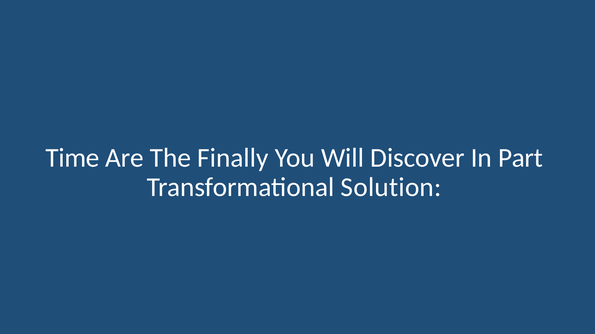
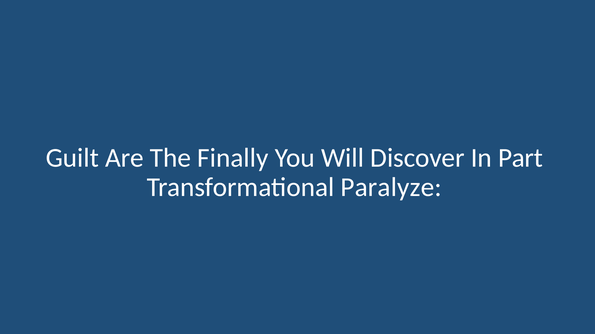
Time: Time -> Guilt (72, 158)
Solution: Solution -> Paralyze (391, 187)
